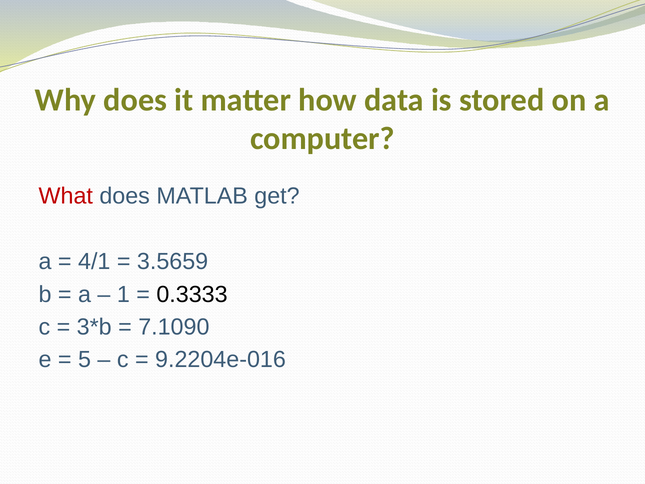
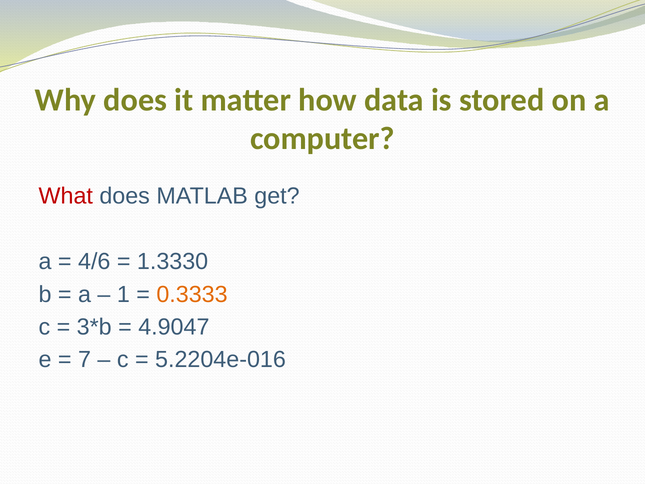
4/1: 4/1 -> 4/6 (94, 262)
3.5659: 3.5659 -> 1.3330 (173, 262)
0.3333 colour: black -> orange (192, 294)
7.1090: 7.1090 -> 4.9047 (174, 327)
5: 5 -> 7 (85, 359)
9.2204e-016: 9.2204e-016 -> 5.2204e-016 (220, 359)
